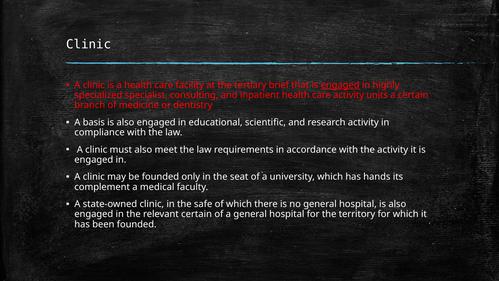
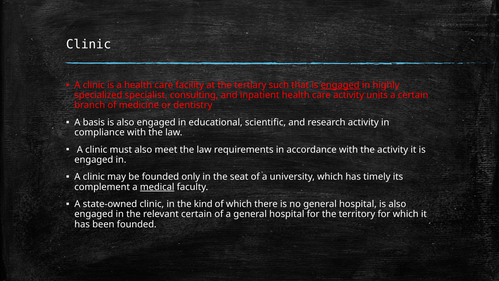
brief: brief -> such (279, 85)
hands: hands -> timely (377, 177)
medical underline: none -> present (157, 187)
safe: safe -> kind (203, 204)
